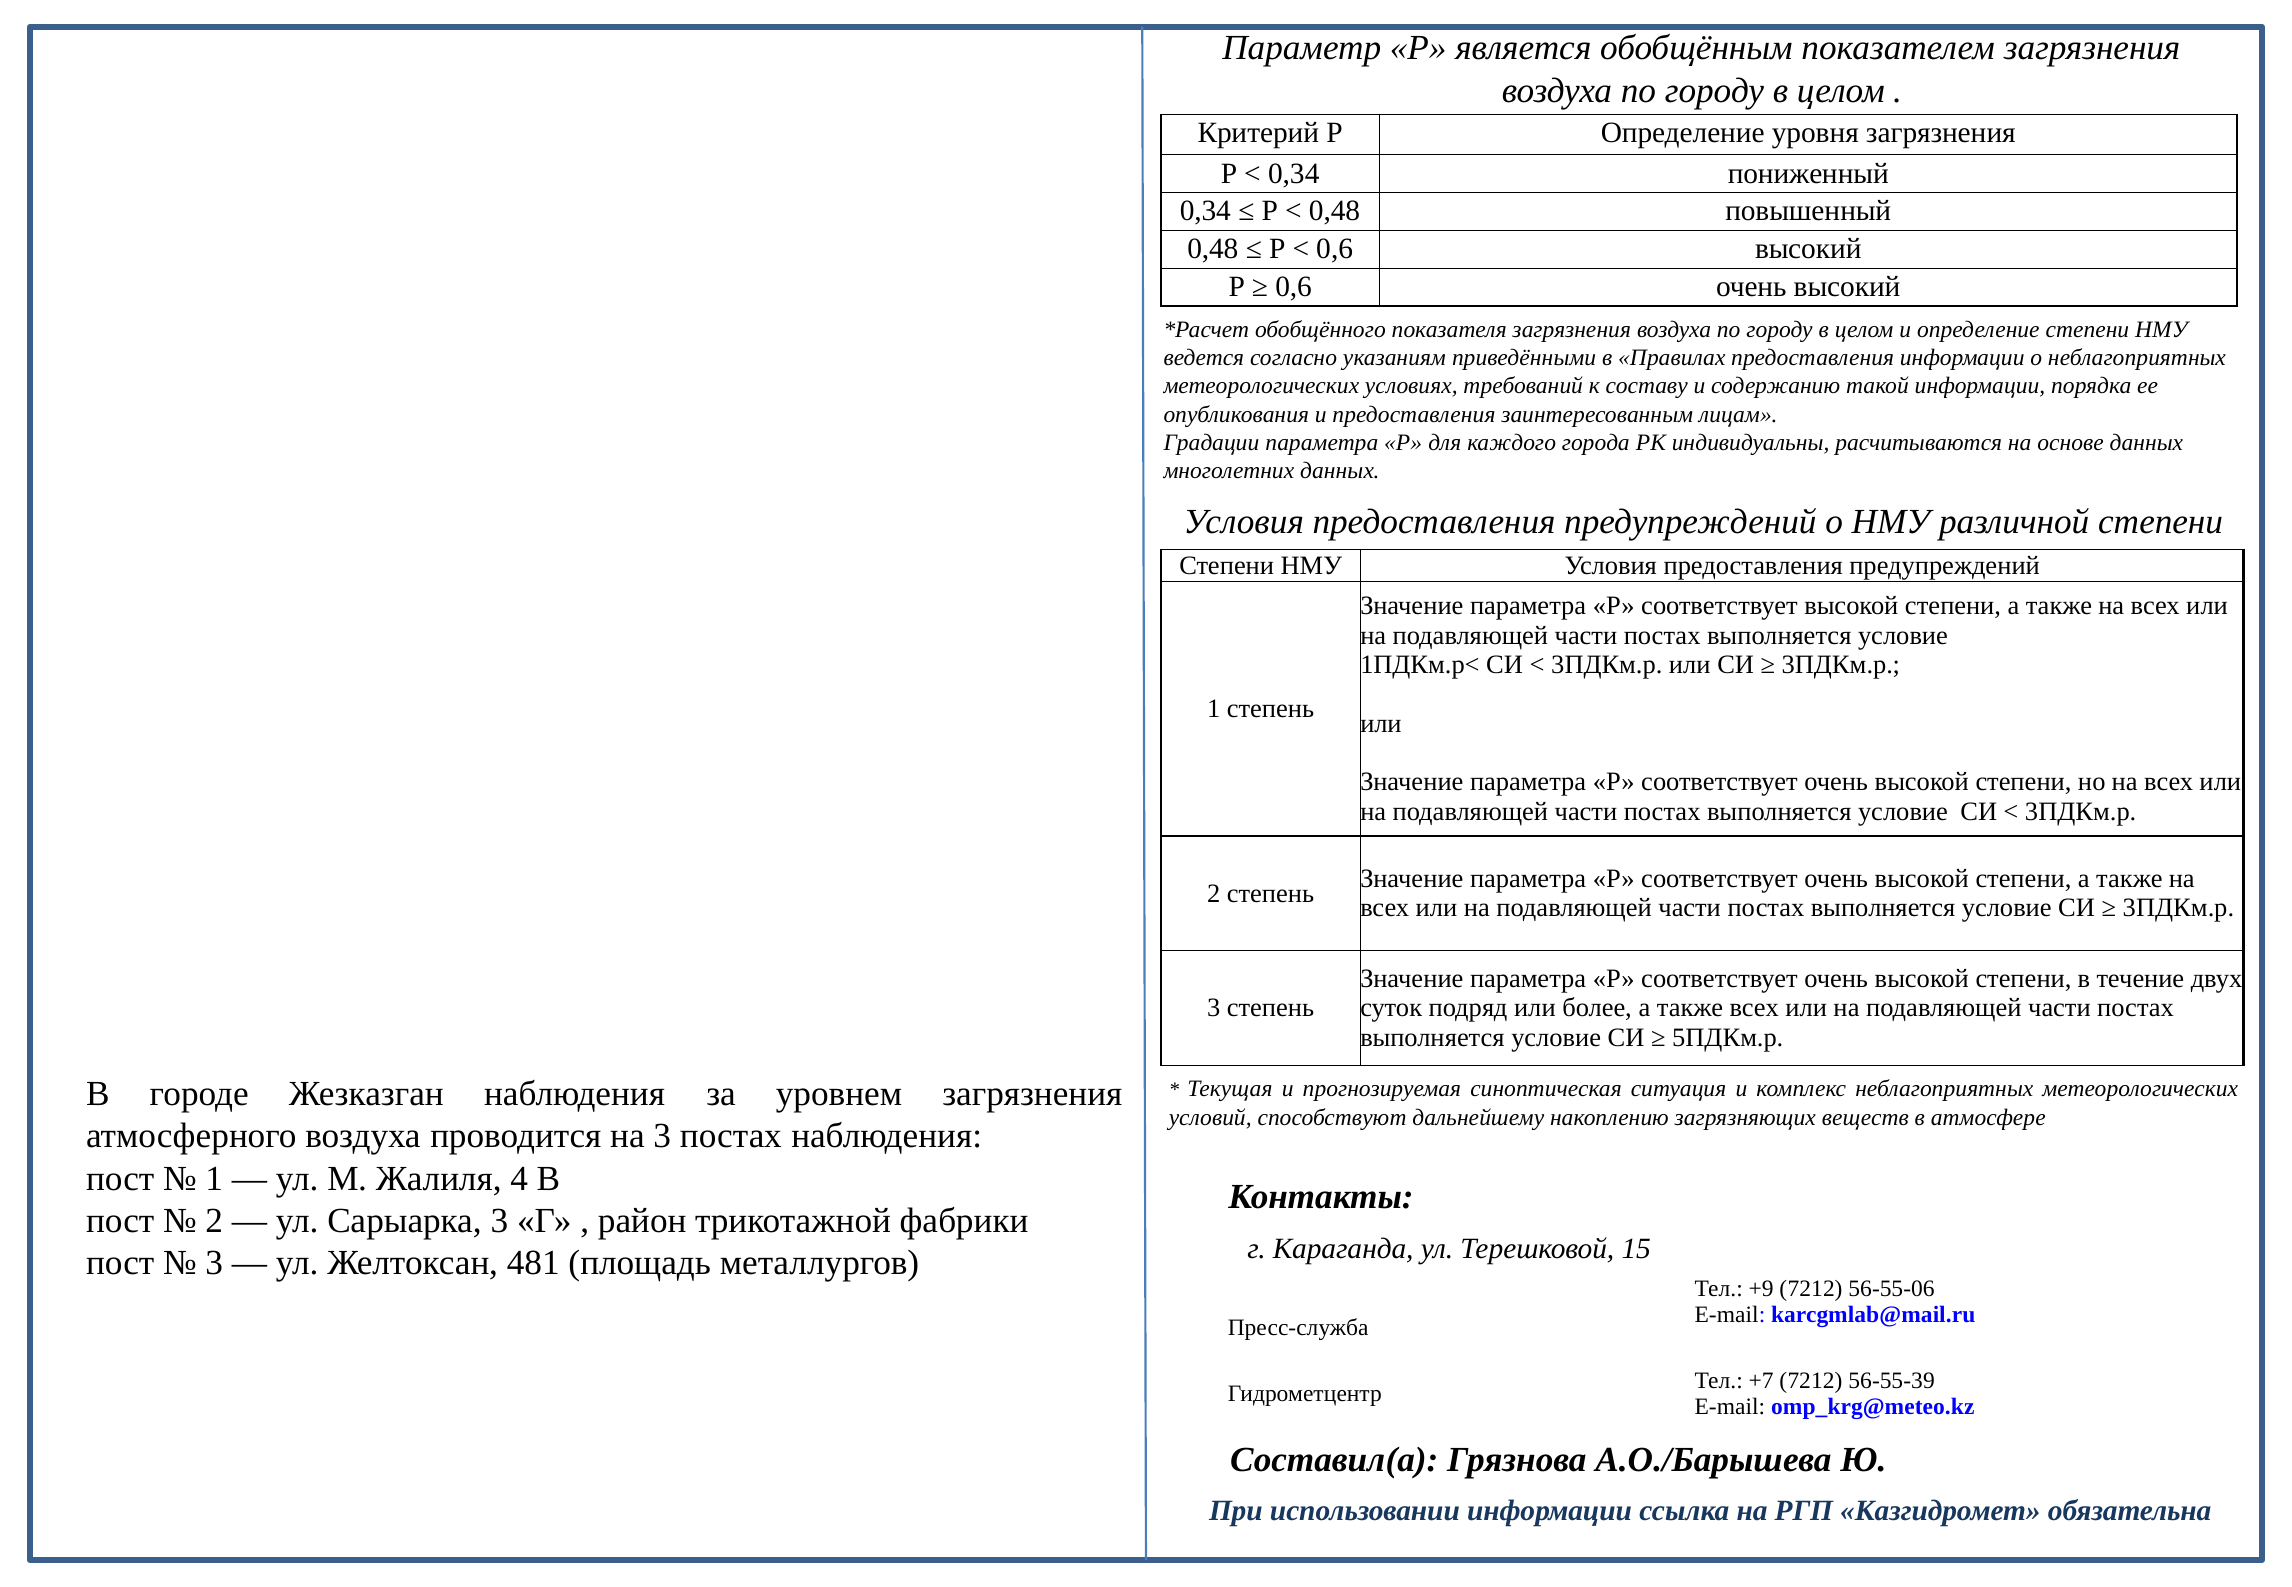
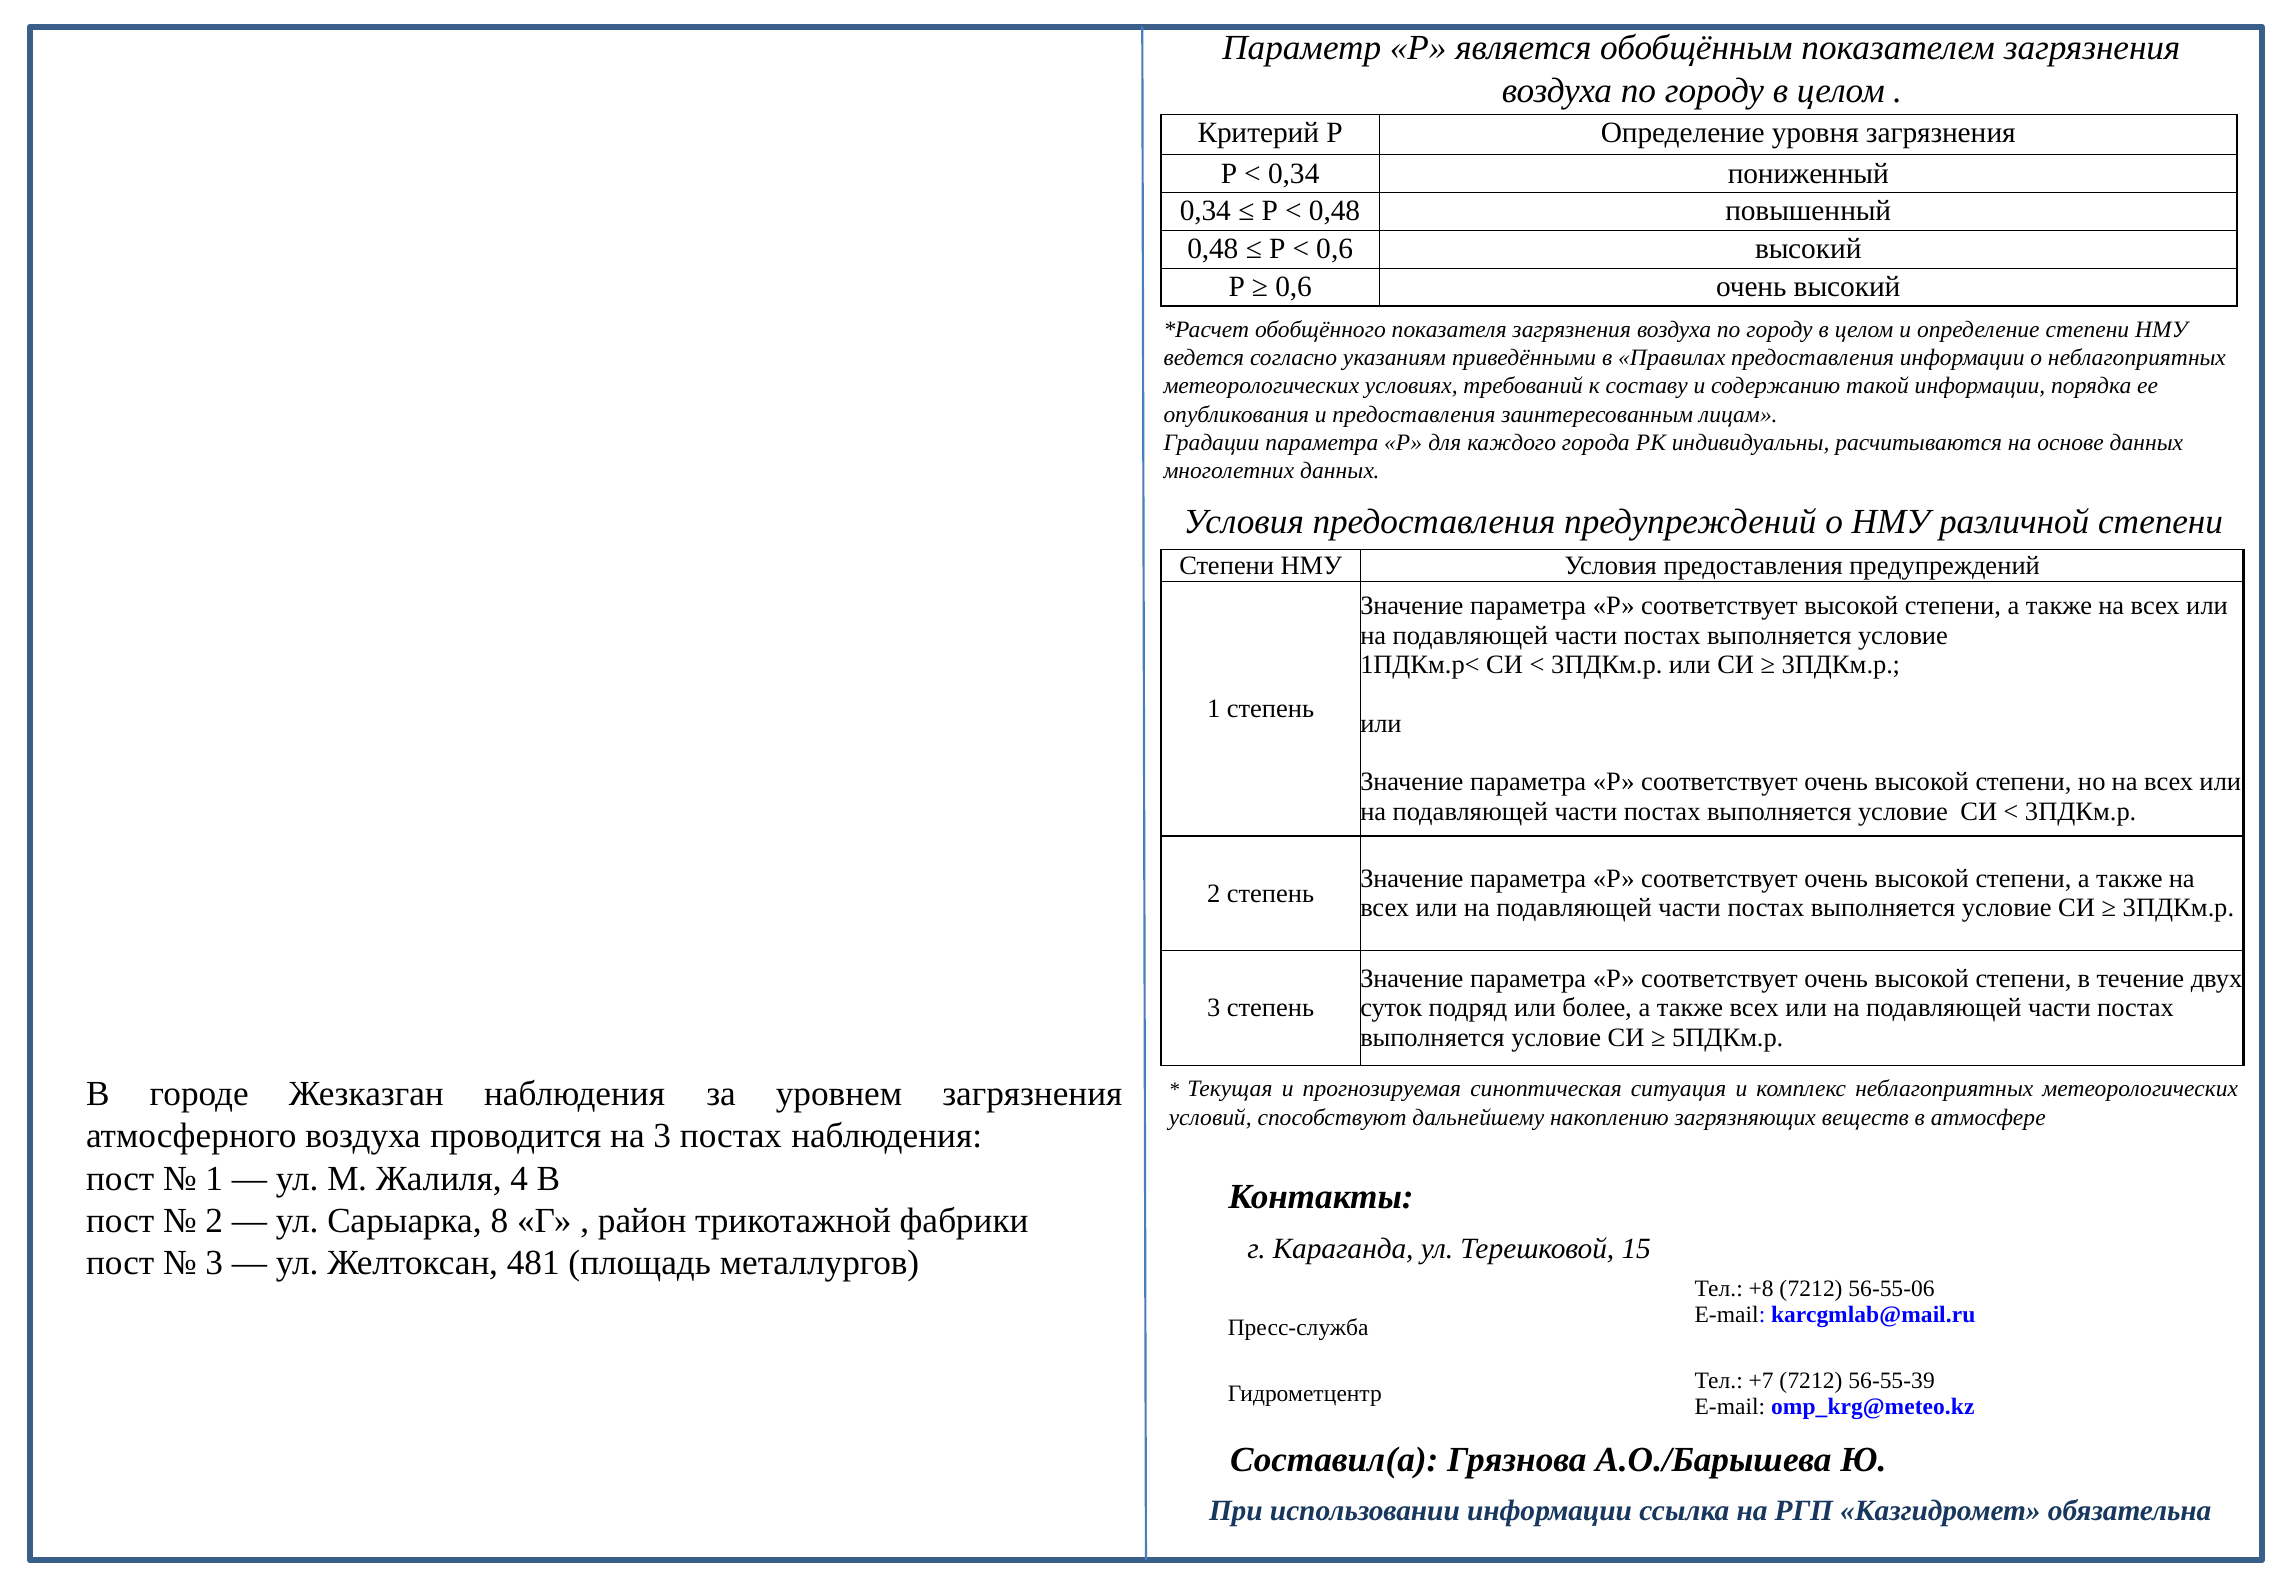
Сарыарка 3: 3 -> 8 (499, 1221)
+9: +9 -> +8 (1761, 1288)
